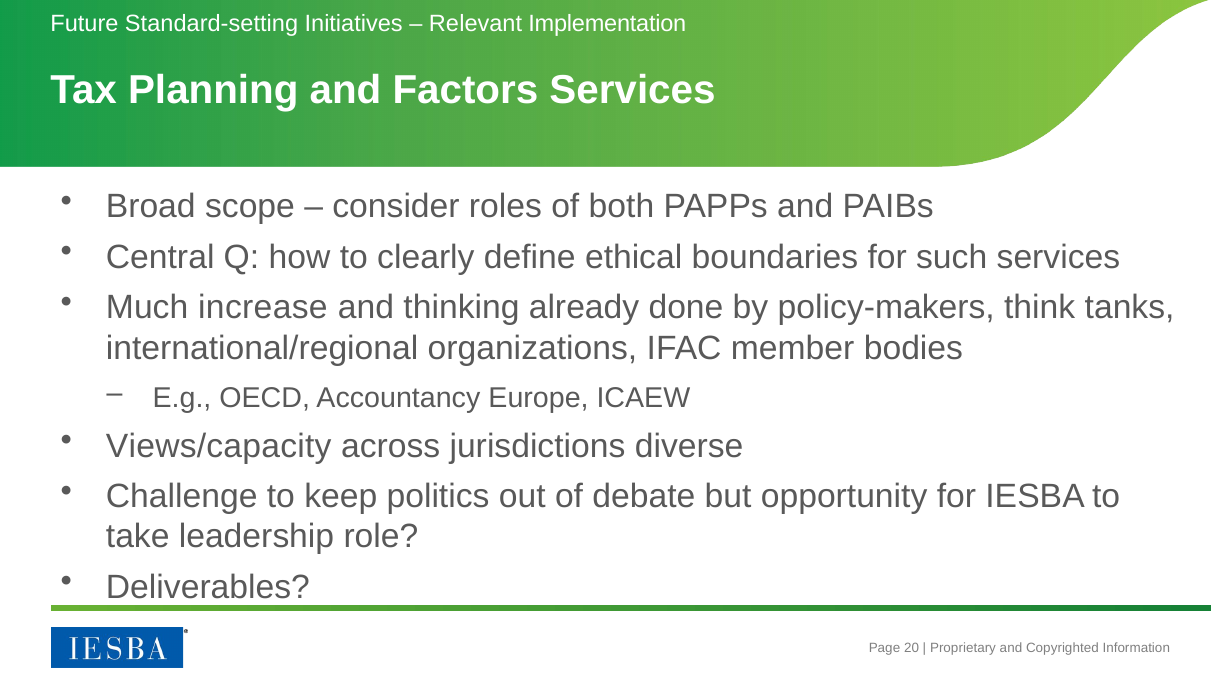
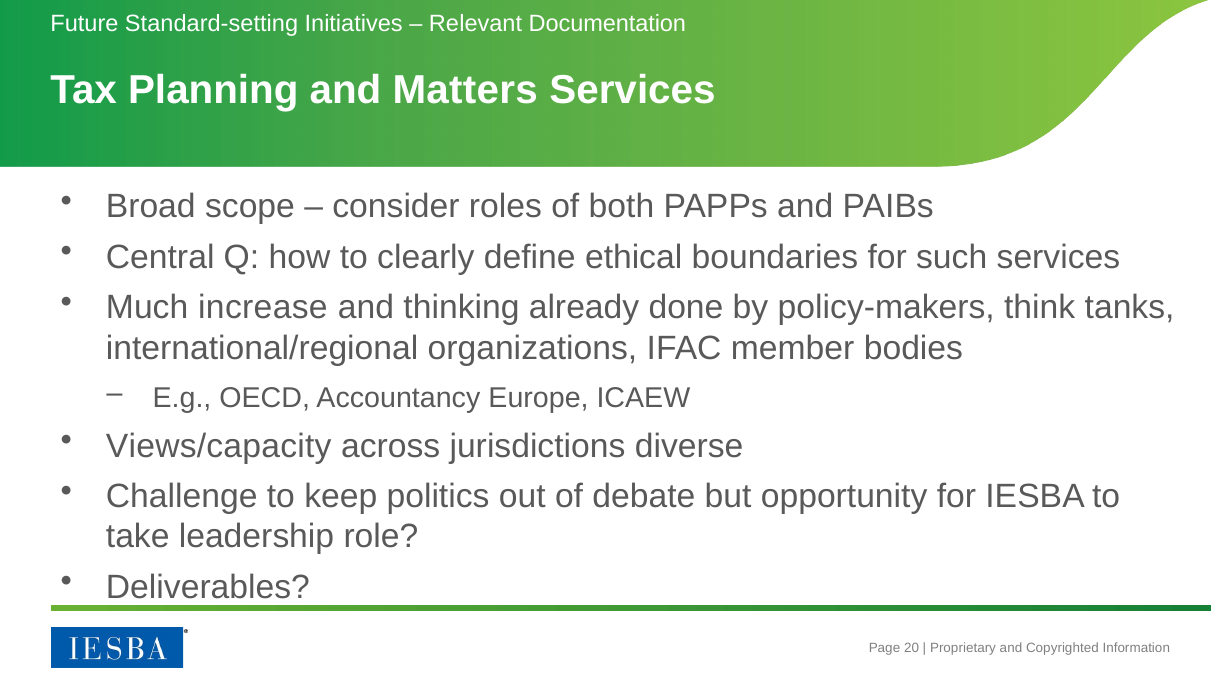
Implementation: Implementation -> Documentation (607, 23)
Factors: Factors -> Matters (465, 90)
